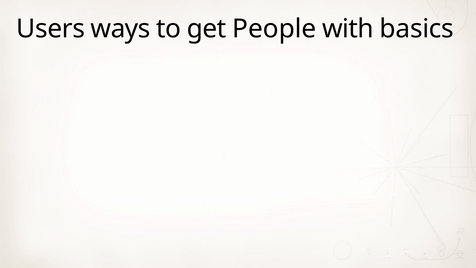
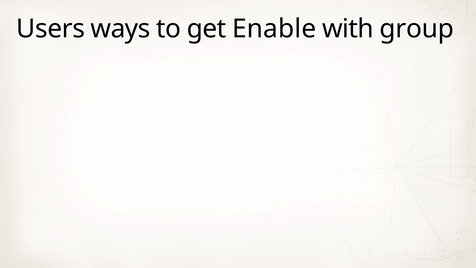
People: People -> Enable (274, 29)
basics: basics -> group (417, 29)
